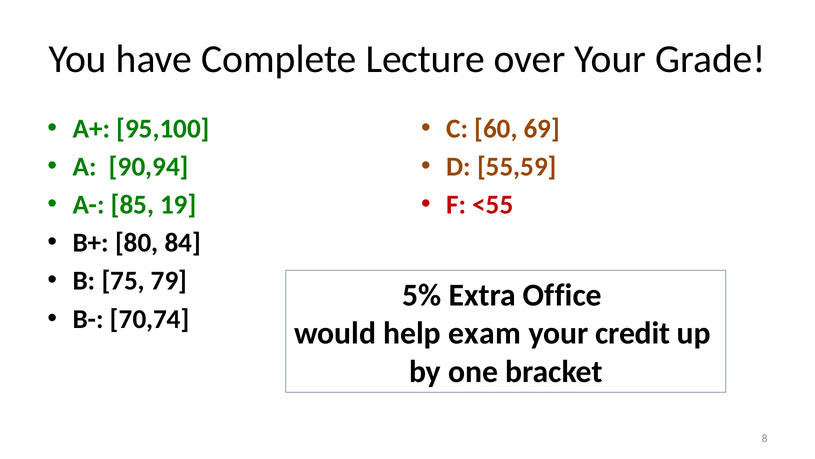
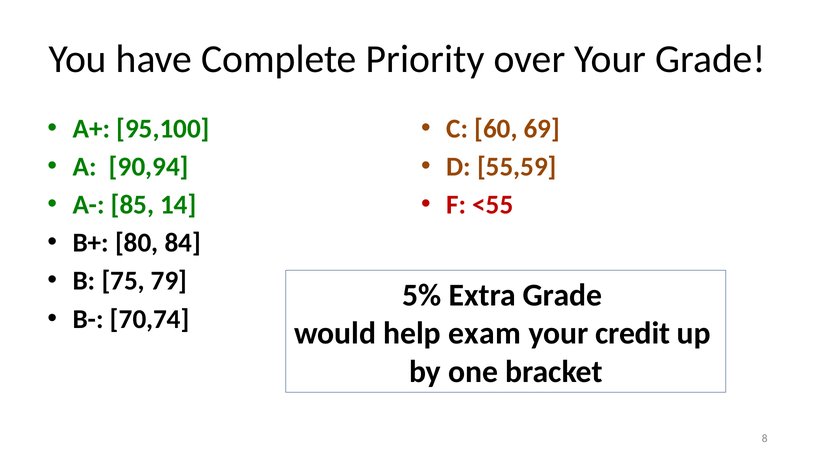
Lecture: Lecture -> Priority (425, 59)
19: 19 -> 14 (178, 205)
Extra Office: Office -> Grade (563, 295)
